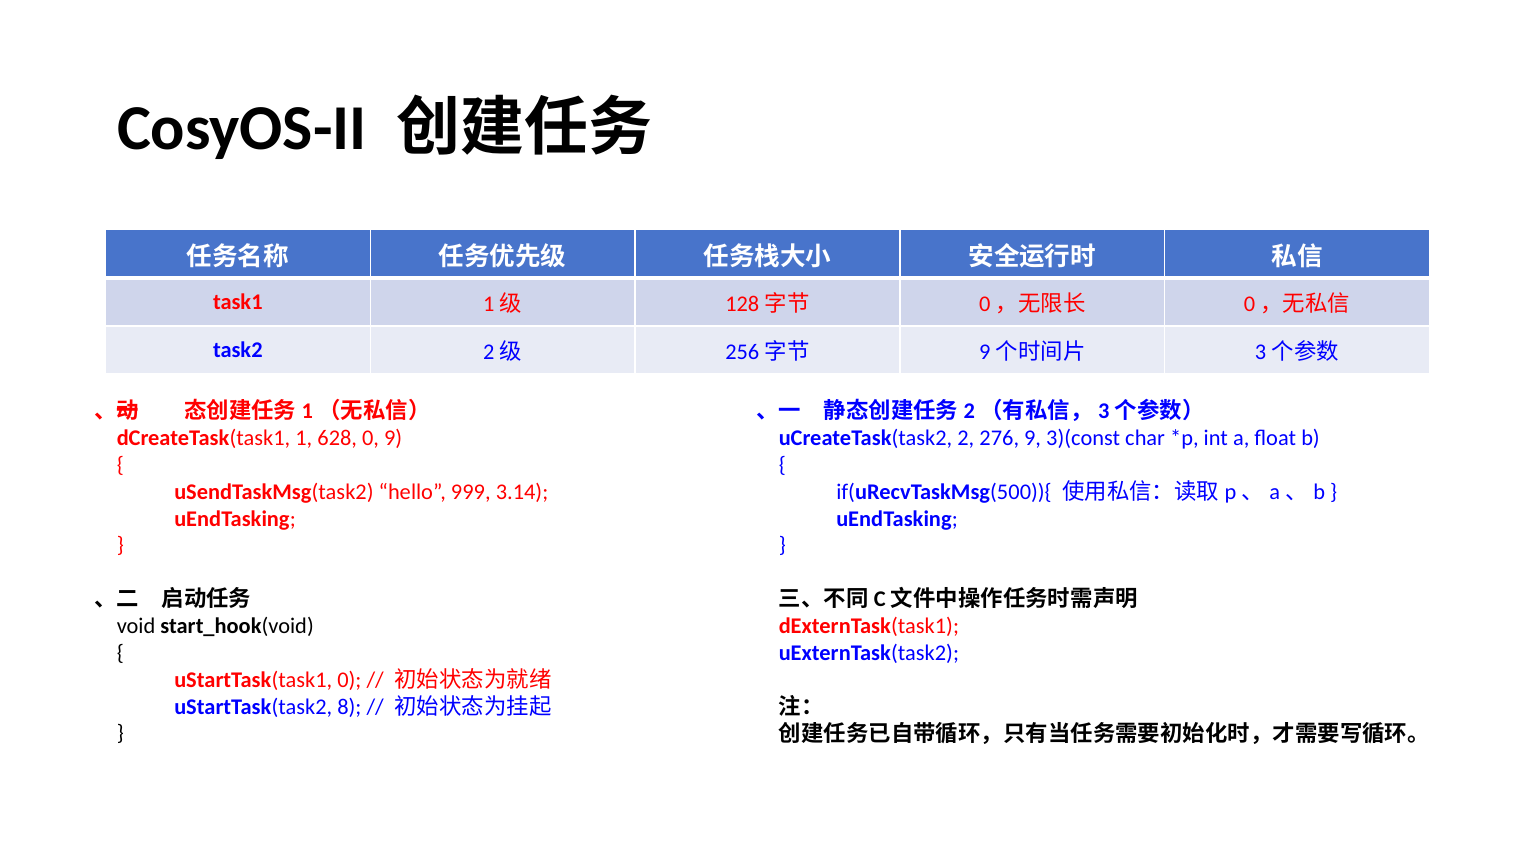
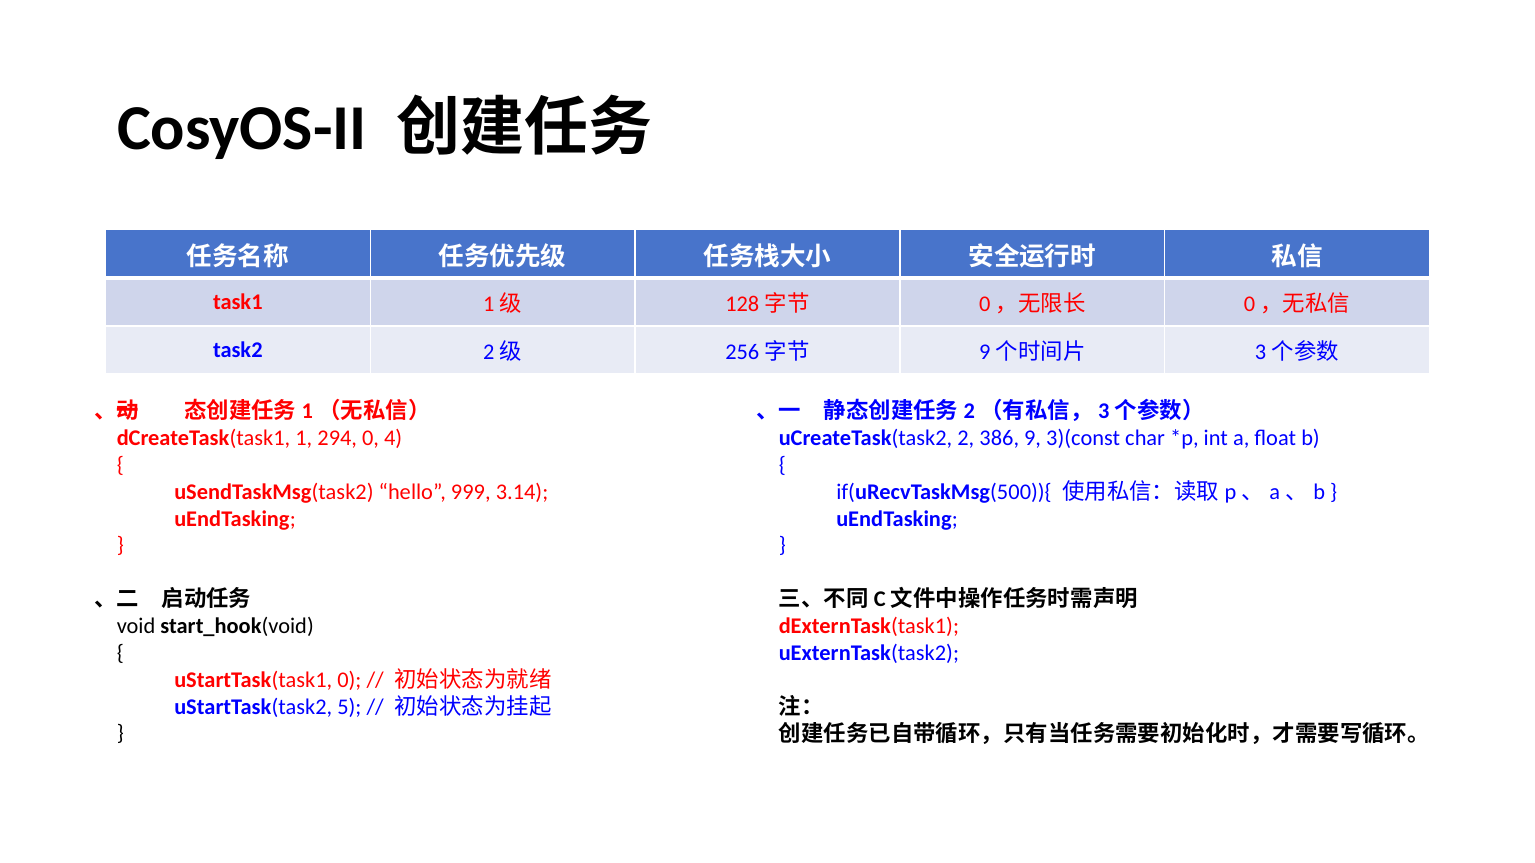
628: 628 -> 294 (337, 438)
0 9: 9 -> 4 (393, 438)
276: 276 -> 386 (999, 438)
8: 8 -> 5 (349, 707)
